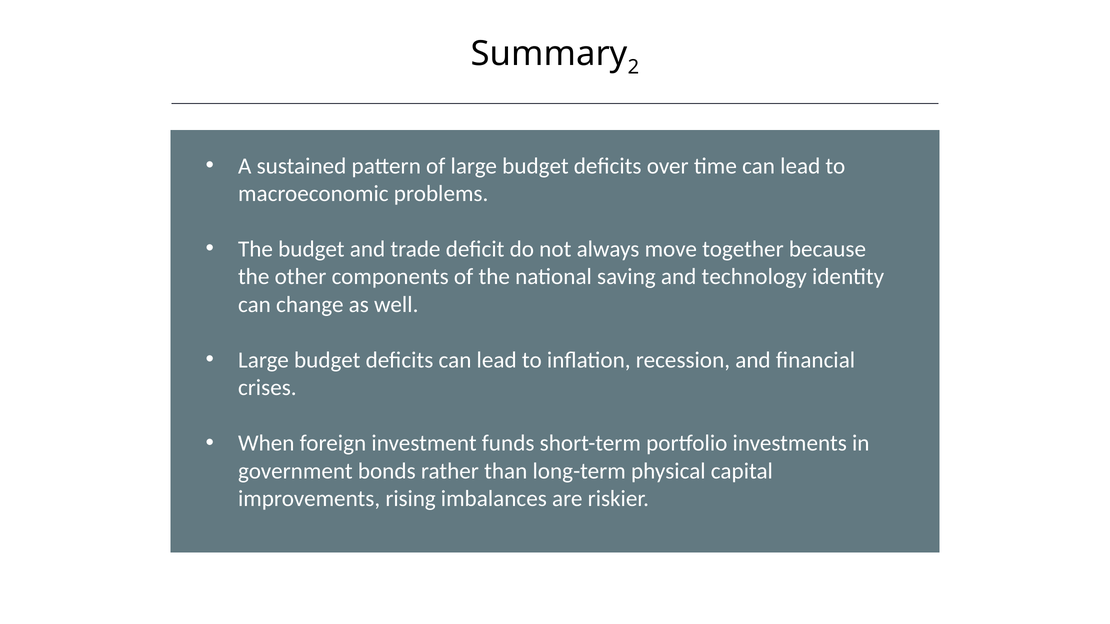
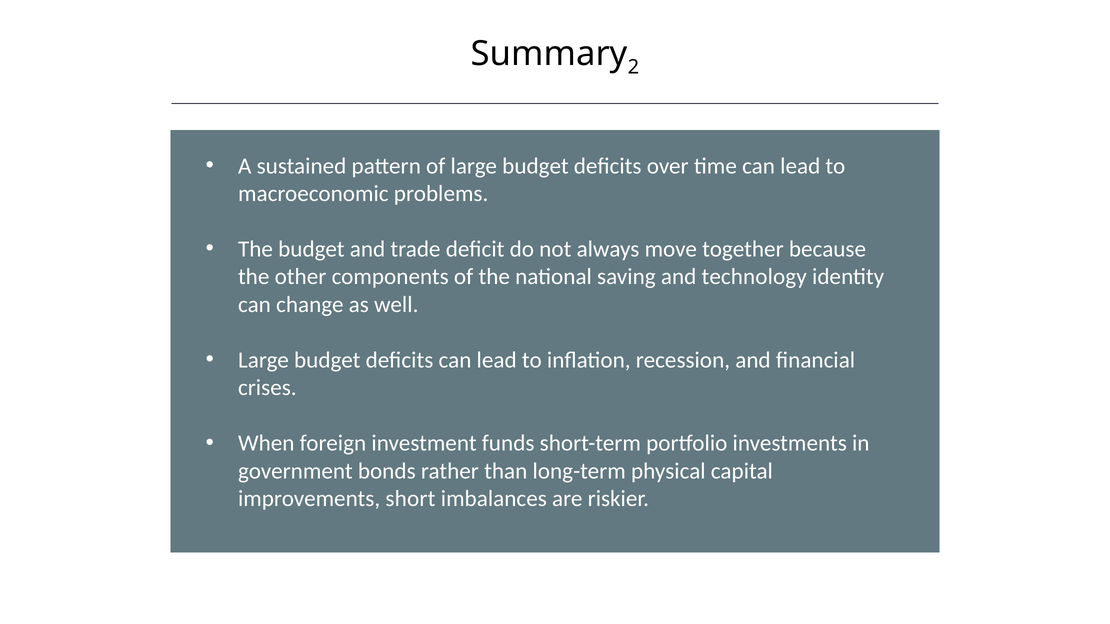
rising: rising -> short (410, 499)
